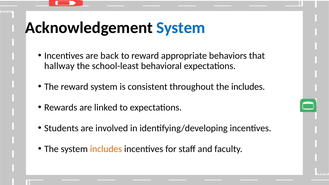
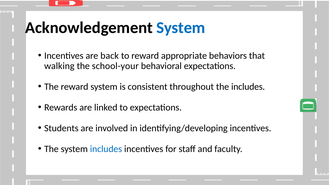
hallway: hallway -> walking (59, 66)
school-least: school-least -> school-your (115, 66)
includes colour: orange -> blue (106, 149)
